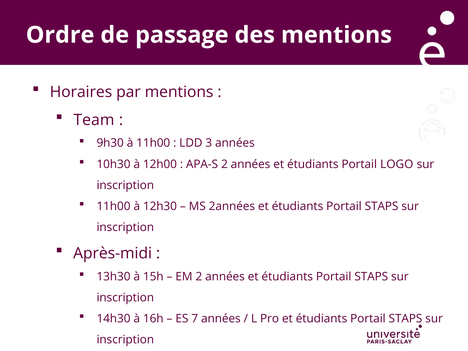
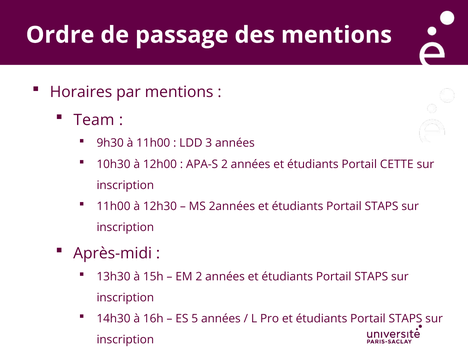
LOGO: LOGO -> CETTE (397, 164)
7: 7 -> 5 (195, 319)
